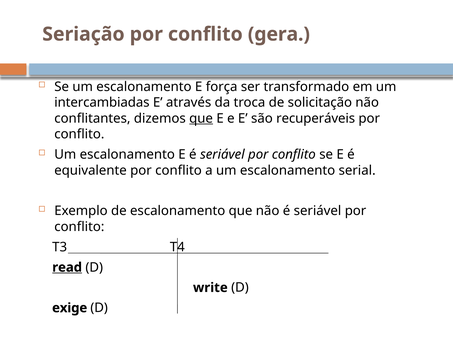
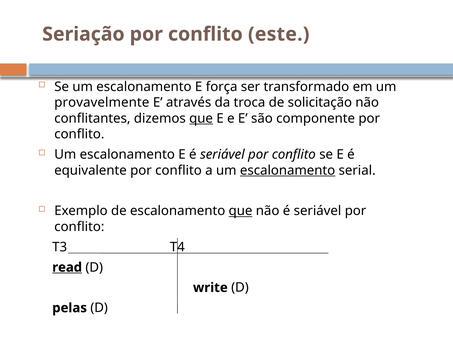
gera: gera -> este (279, 34)
intercambiadas: intercambiadas -> provavelmente (102, 102)
recuperáveis: recuperáveis -> componente (316, 118)
escalonamento underline: none -> present (288, 170)
que underline: none -> present (241, 211)
exige: exige -> pelas (70, 308)
